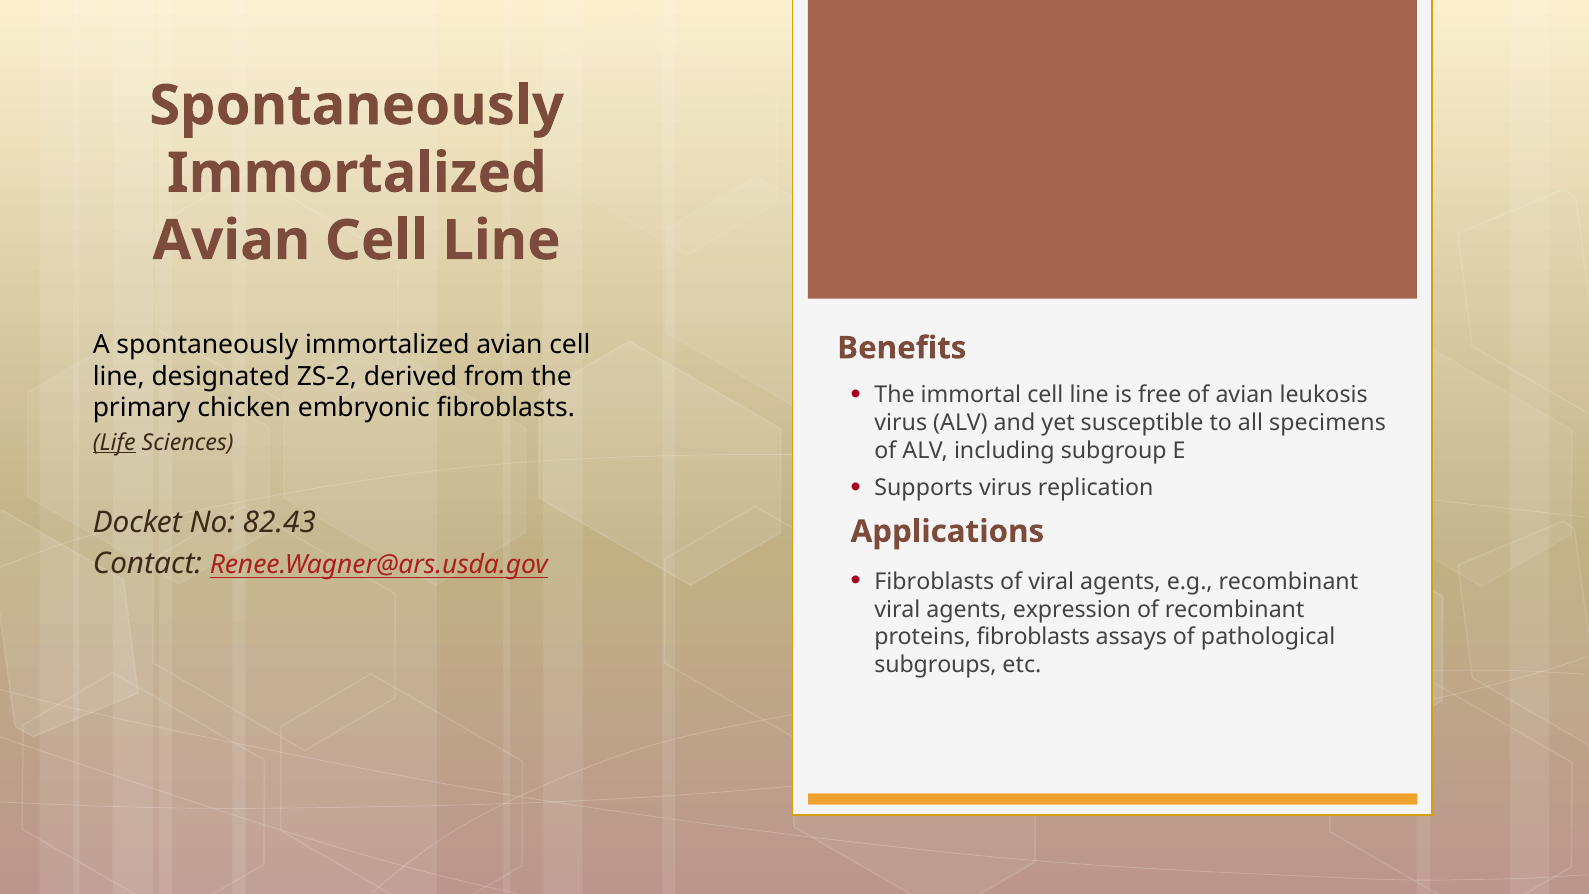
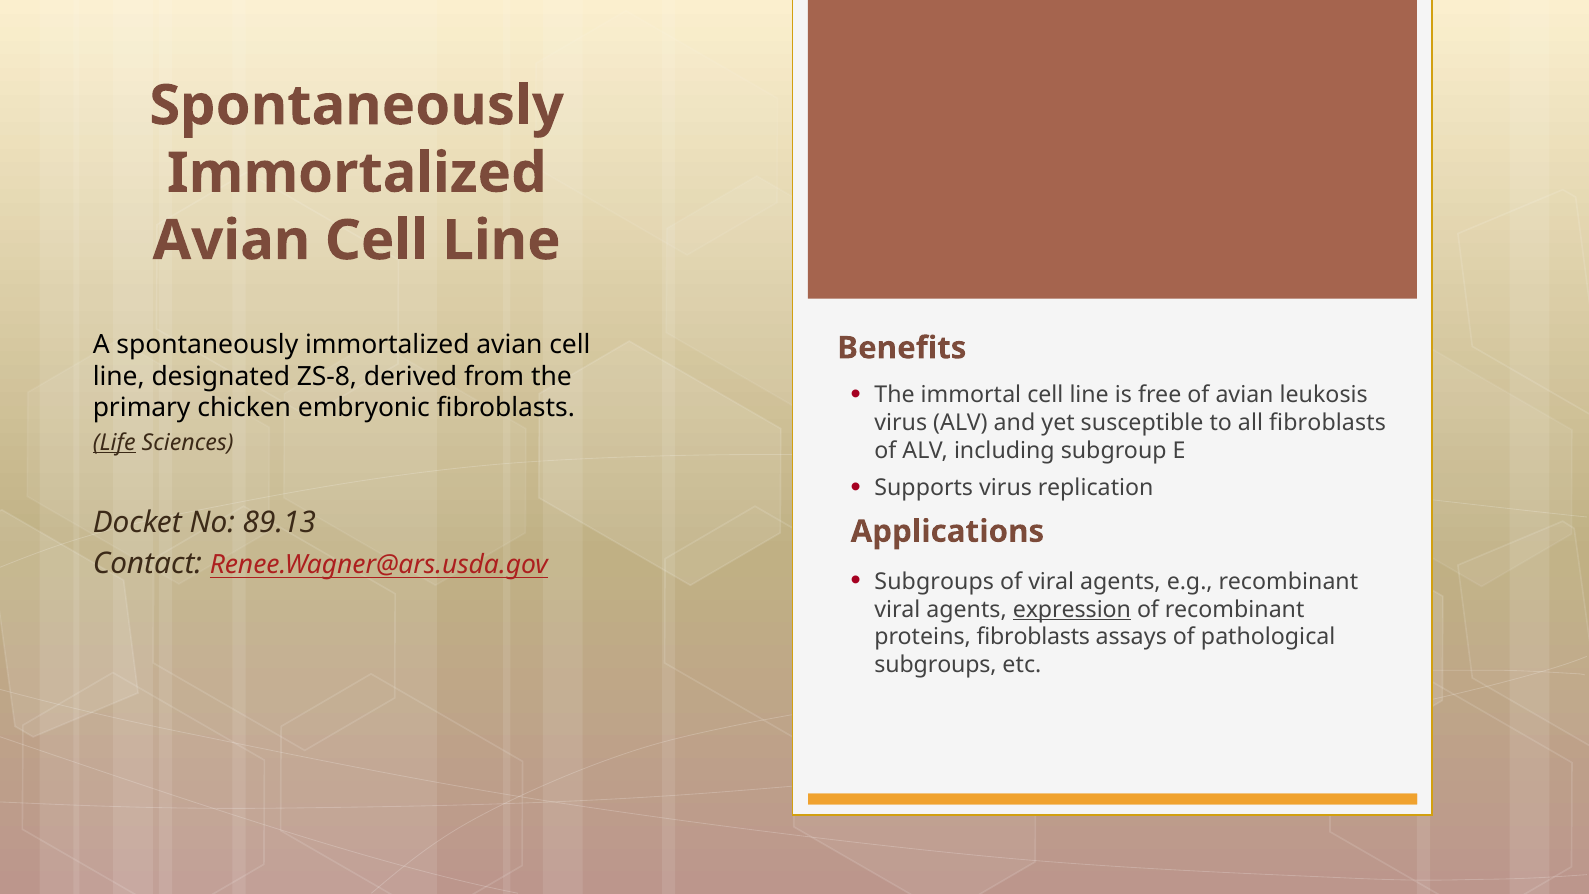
ZS-2: ZS-2 -> ZS-8 (327, 376)
all specimens: specimens -> fibroblasts (1328, 423)
82.43: 82.43 -> 89.13 (279, 522)
Fibroblasts: Fibroblasts -> Subgroups (934, 581)
expression underline: none -> present (1072, 609)
